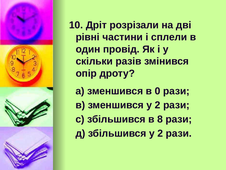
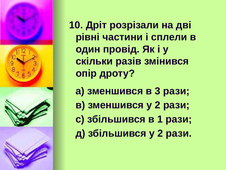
0: 0 -> 3 (158, 91)
8: 8 -> 1 (160, 119)
